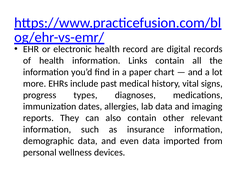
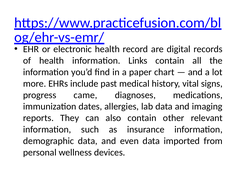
types: types -> came (85, 95)
